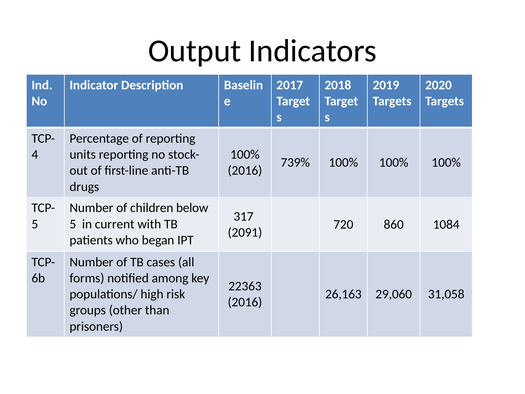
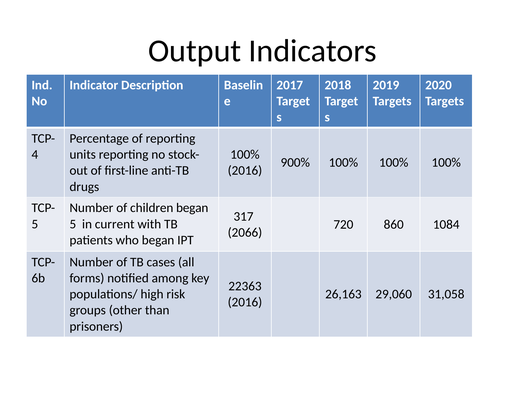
739%: 739% -> 900% (295, 163)
children below: below -> began (192, 208)
2091: 2091 -> 2066 (245, 232)
